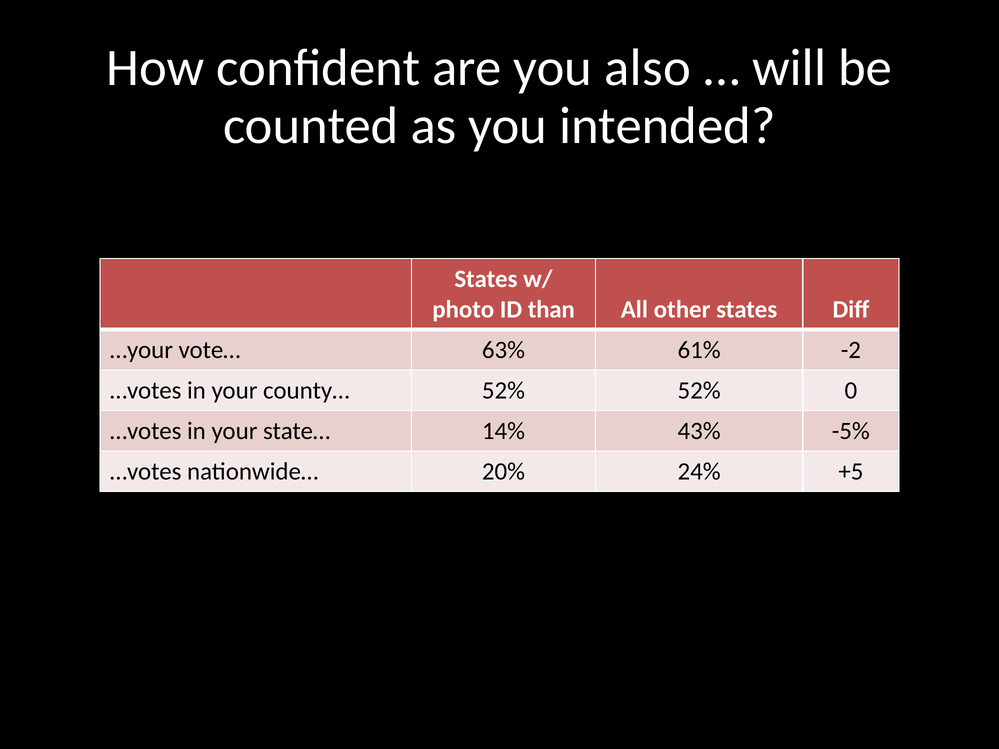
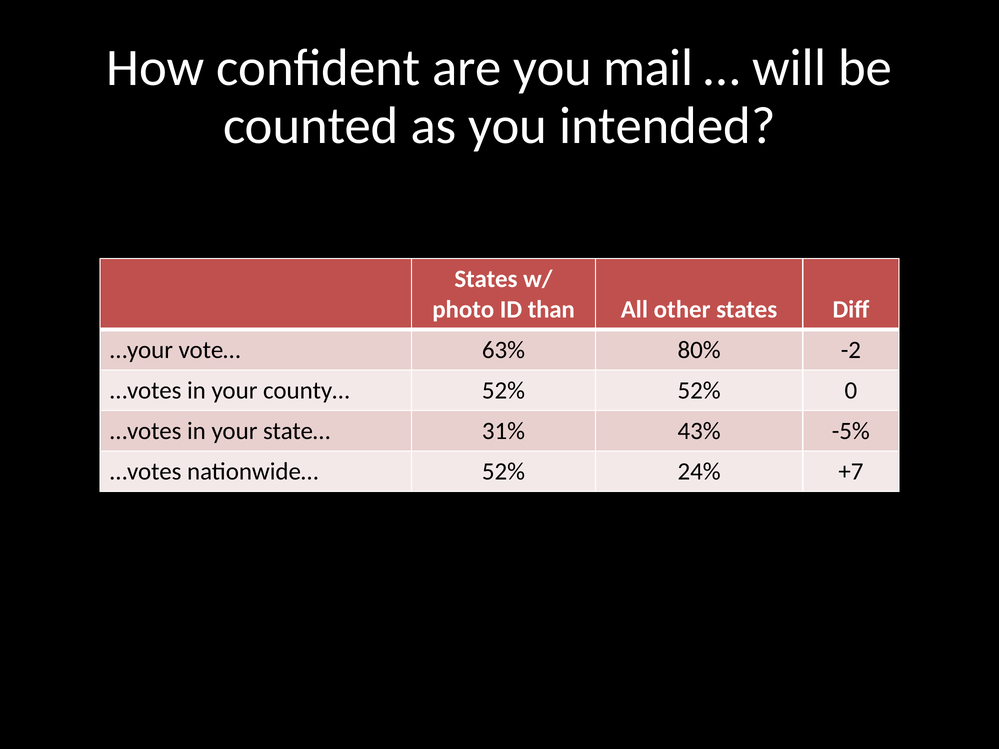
also: also -> mail (648, 68)
61%: 61% -> 80% (699, 350)
14%: 14% -> 31% (503, 431)
nationwide… 20%: 20% -> 52% (503, 472)
+5: +5 -> +7 (851, 472)
